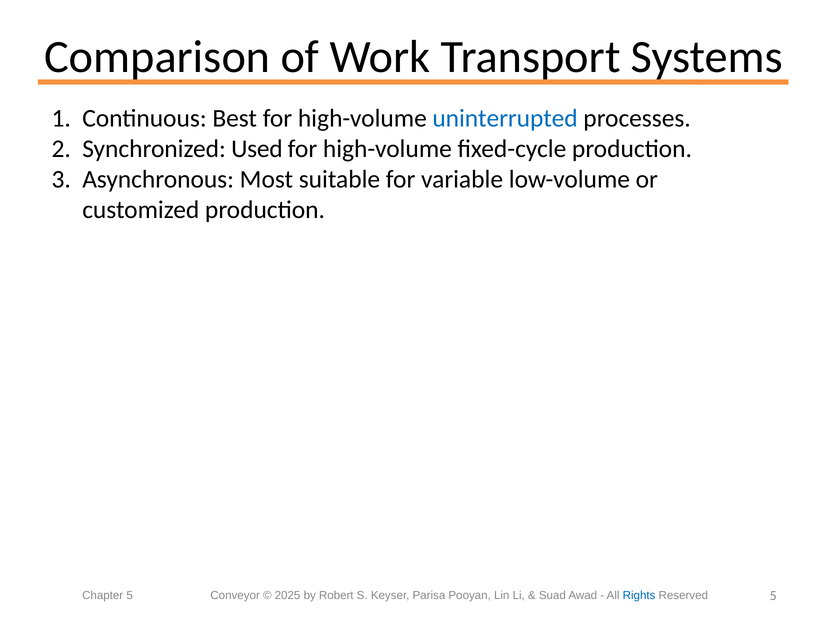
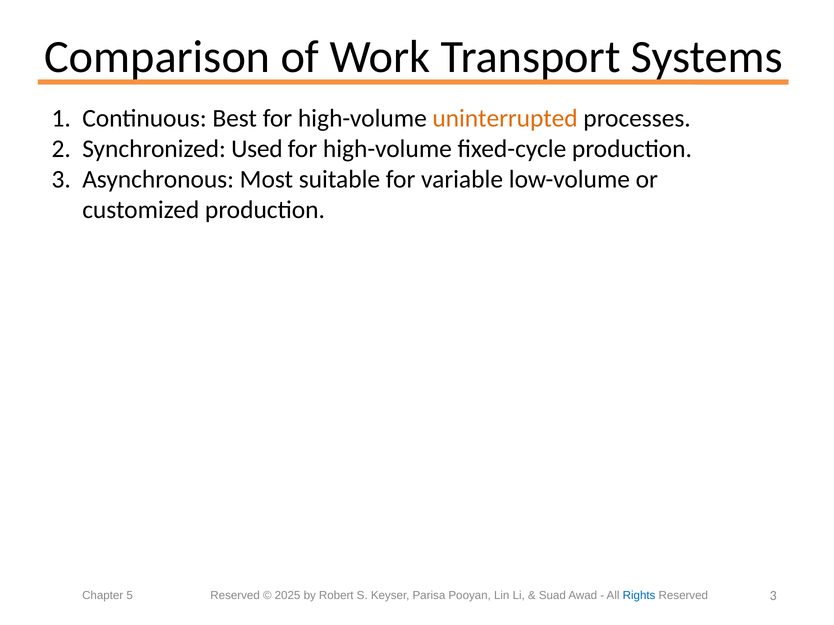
uninterrupted colour: blue -> orange (505, 118)
5 Conveyor: Conveyor -> Reserved (235, 596)
Reserved 5: 5 -> 3 (773, 596)
